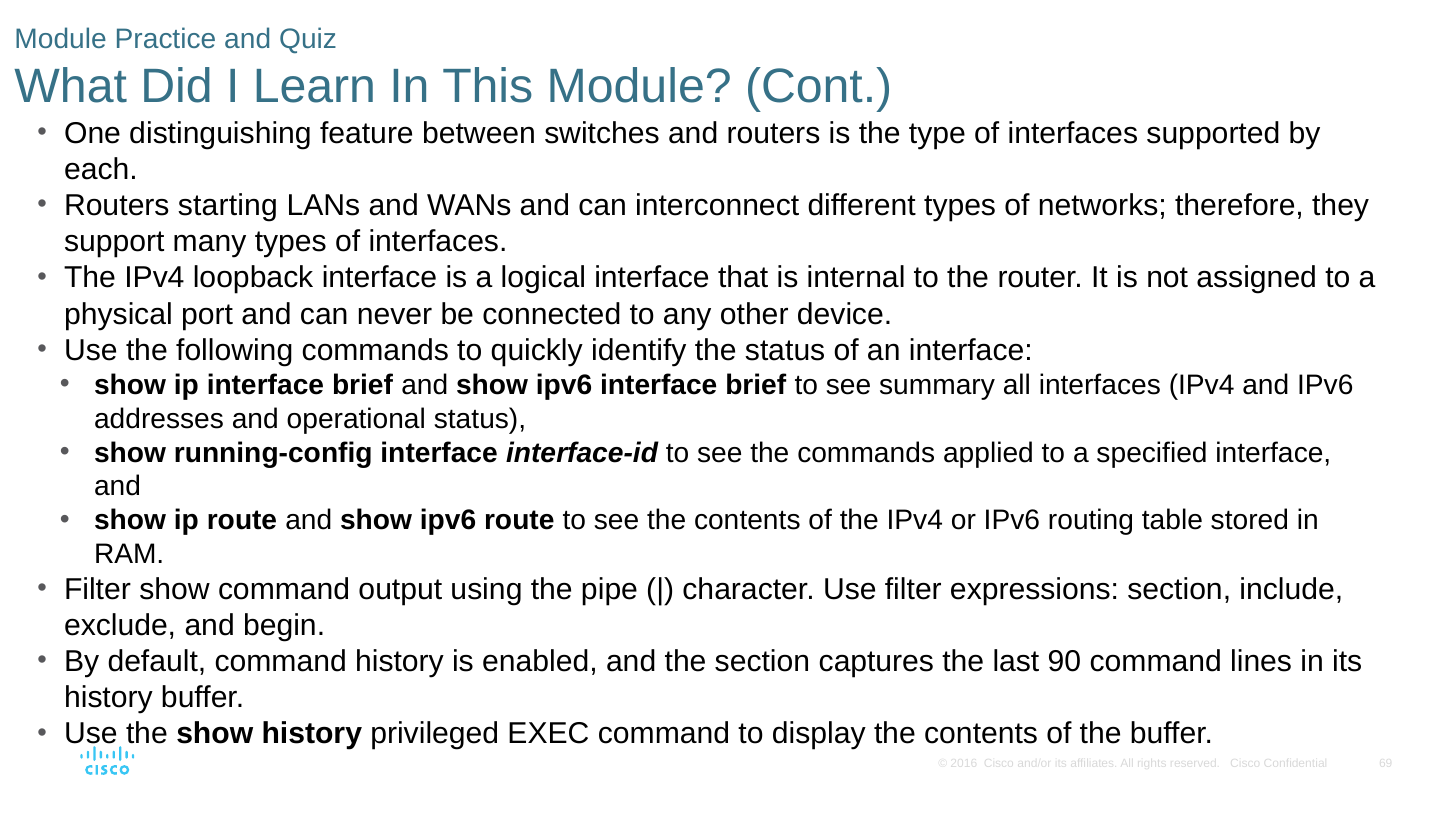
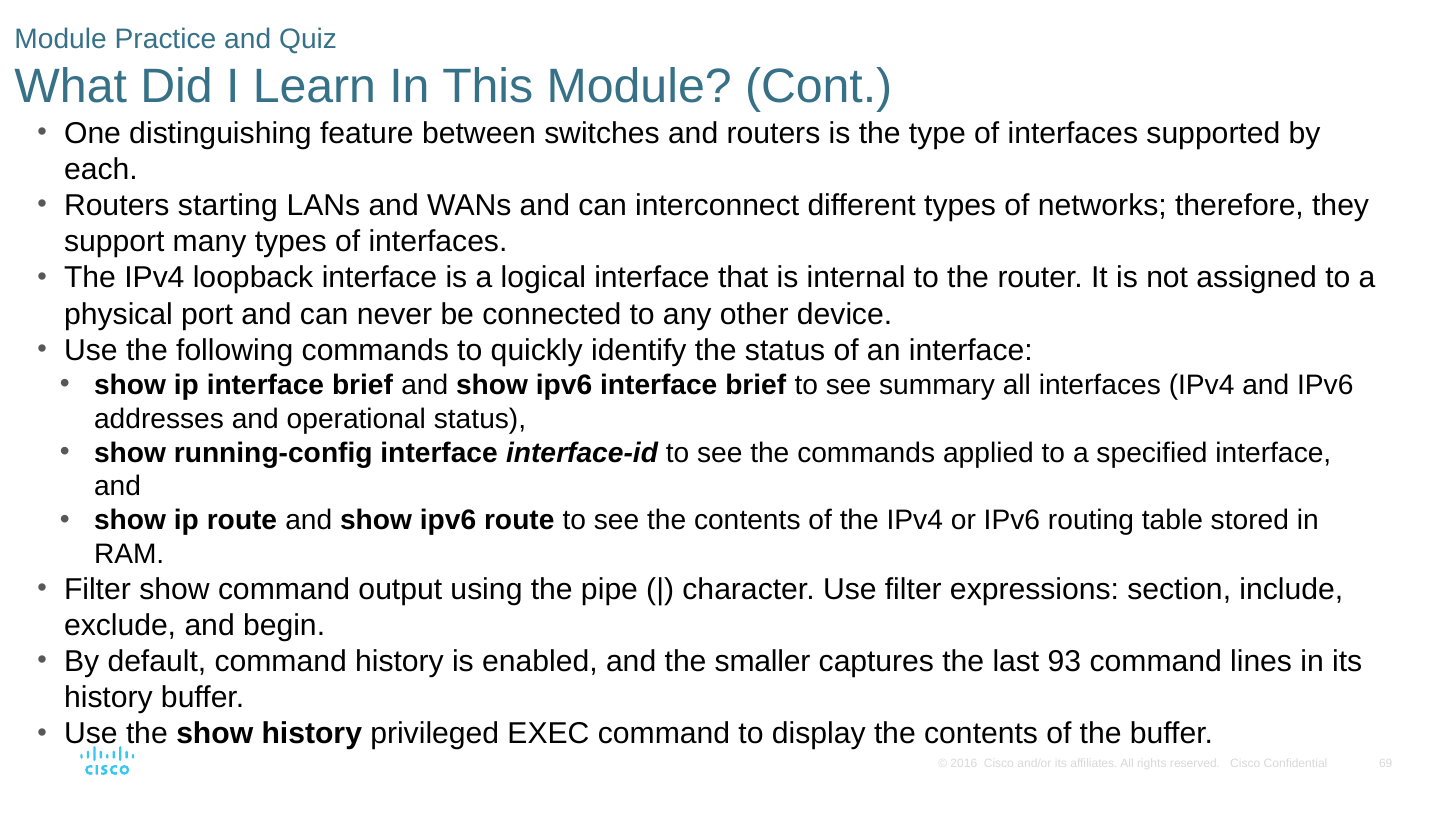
the section: section -> smaller (763, 662)
90: 90 -> 93 (1064, 662)
